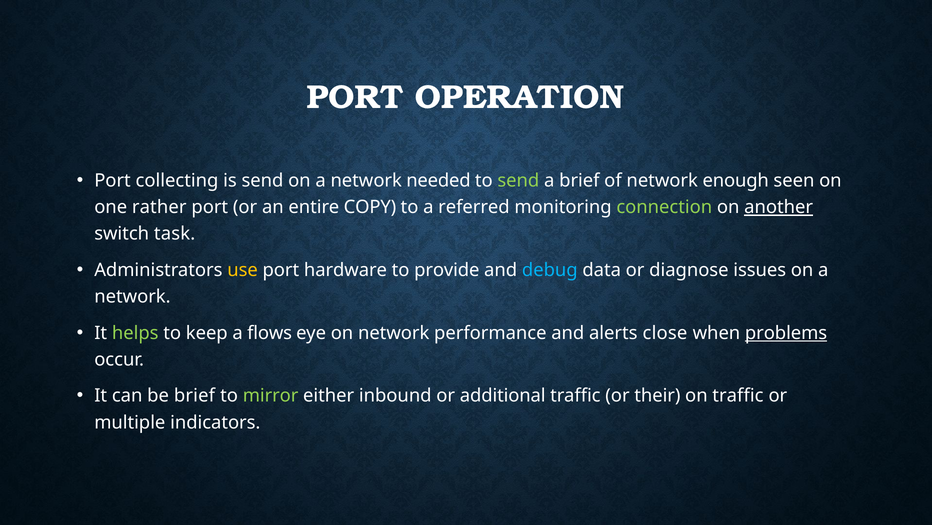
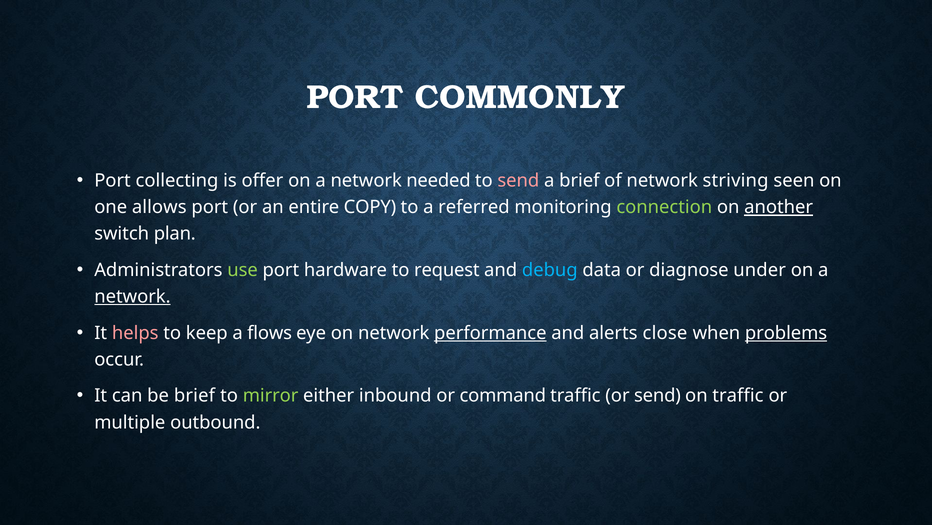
OPERATION: OPERATION -> COMMONLY (519, 97)
is send: send -> offer (262, 180)
send colour: light green -> pink (518, 180)
enough: enough -> striving (736, 180)
rather: rather -> allows (159, 207)
task: task -> plan (175, 234)
use colour: yellow -> light green (243, 270)
provide: provide -> request (447, 270)
issues: issues -> under (760, 270)
network underline: none -> present (132, 296)
helps colour: light green -> pink (135, 333)
performance underline: none -> present (490, 333)
additional: additional -> command (503, 395)
or their: their -> send (657, 395)
indicators: indicators -> outbound (215, 422)
